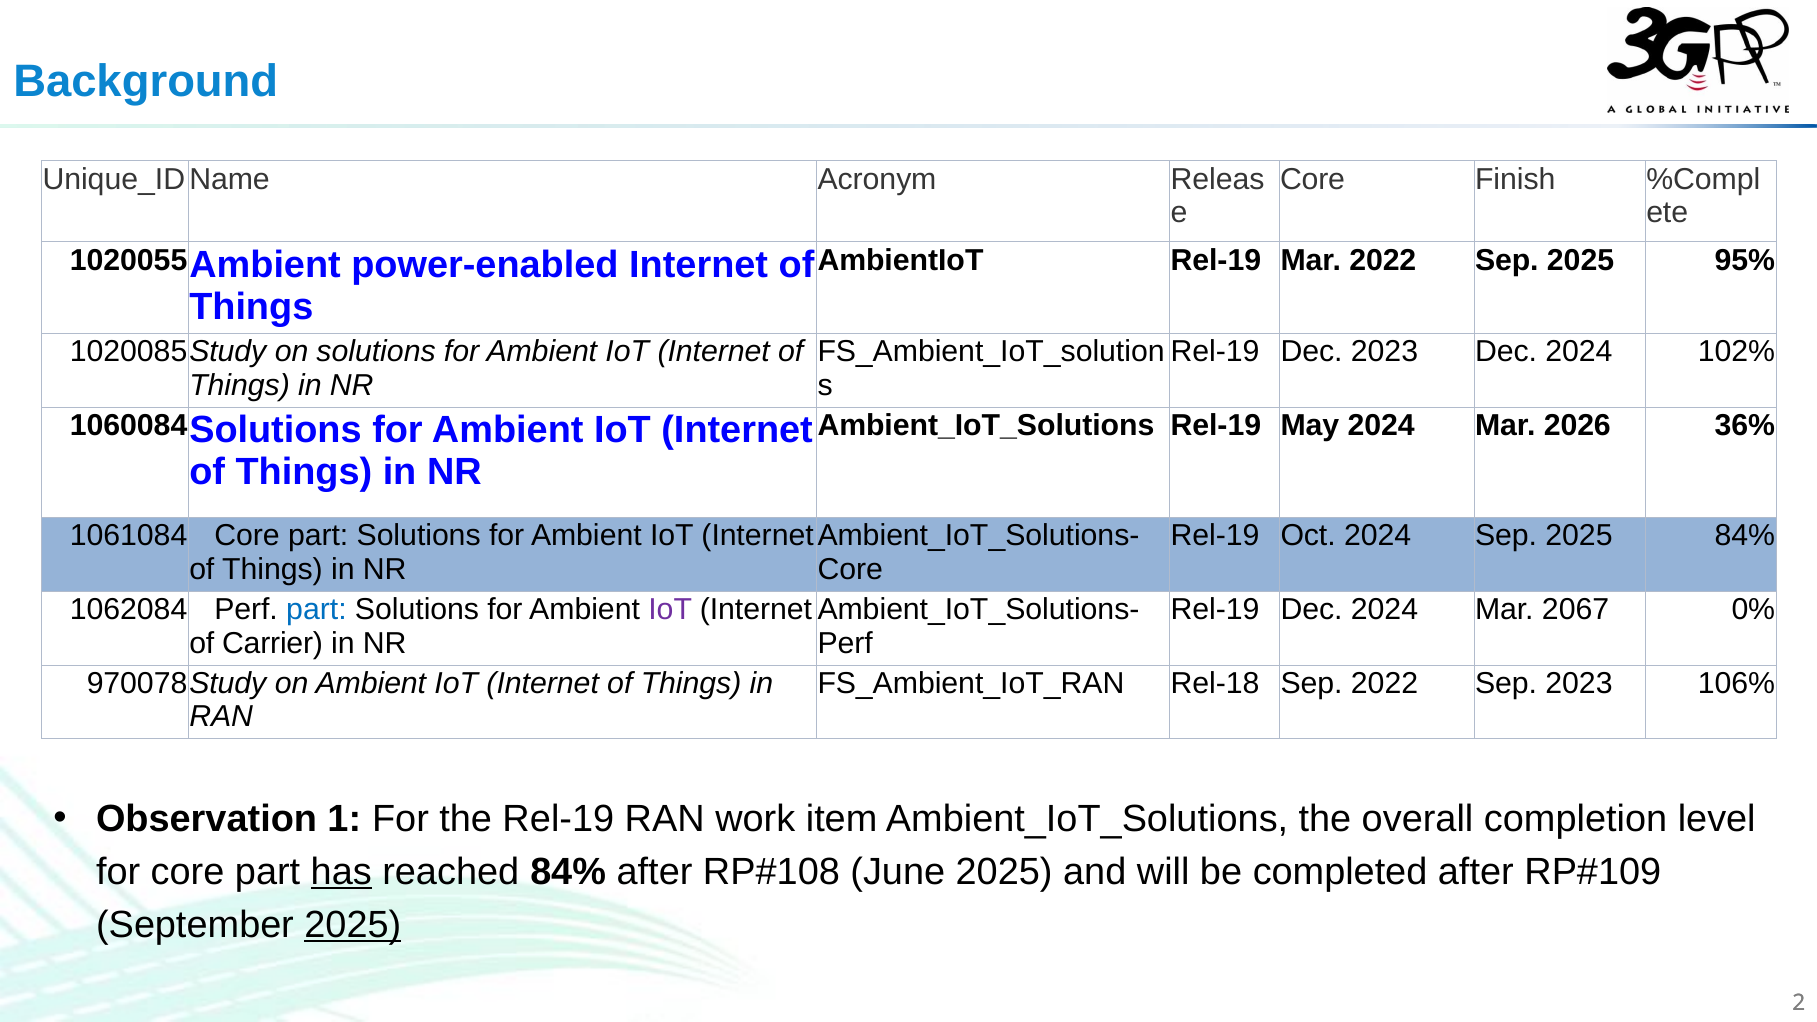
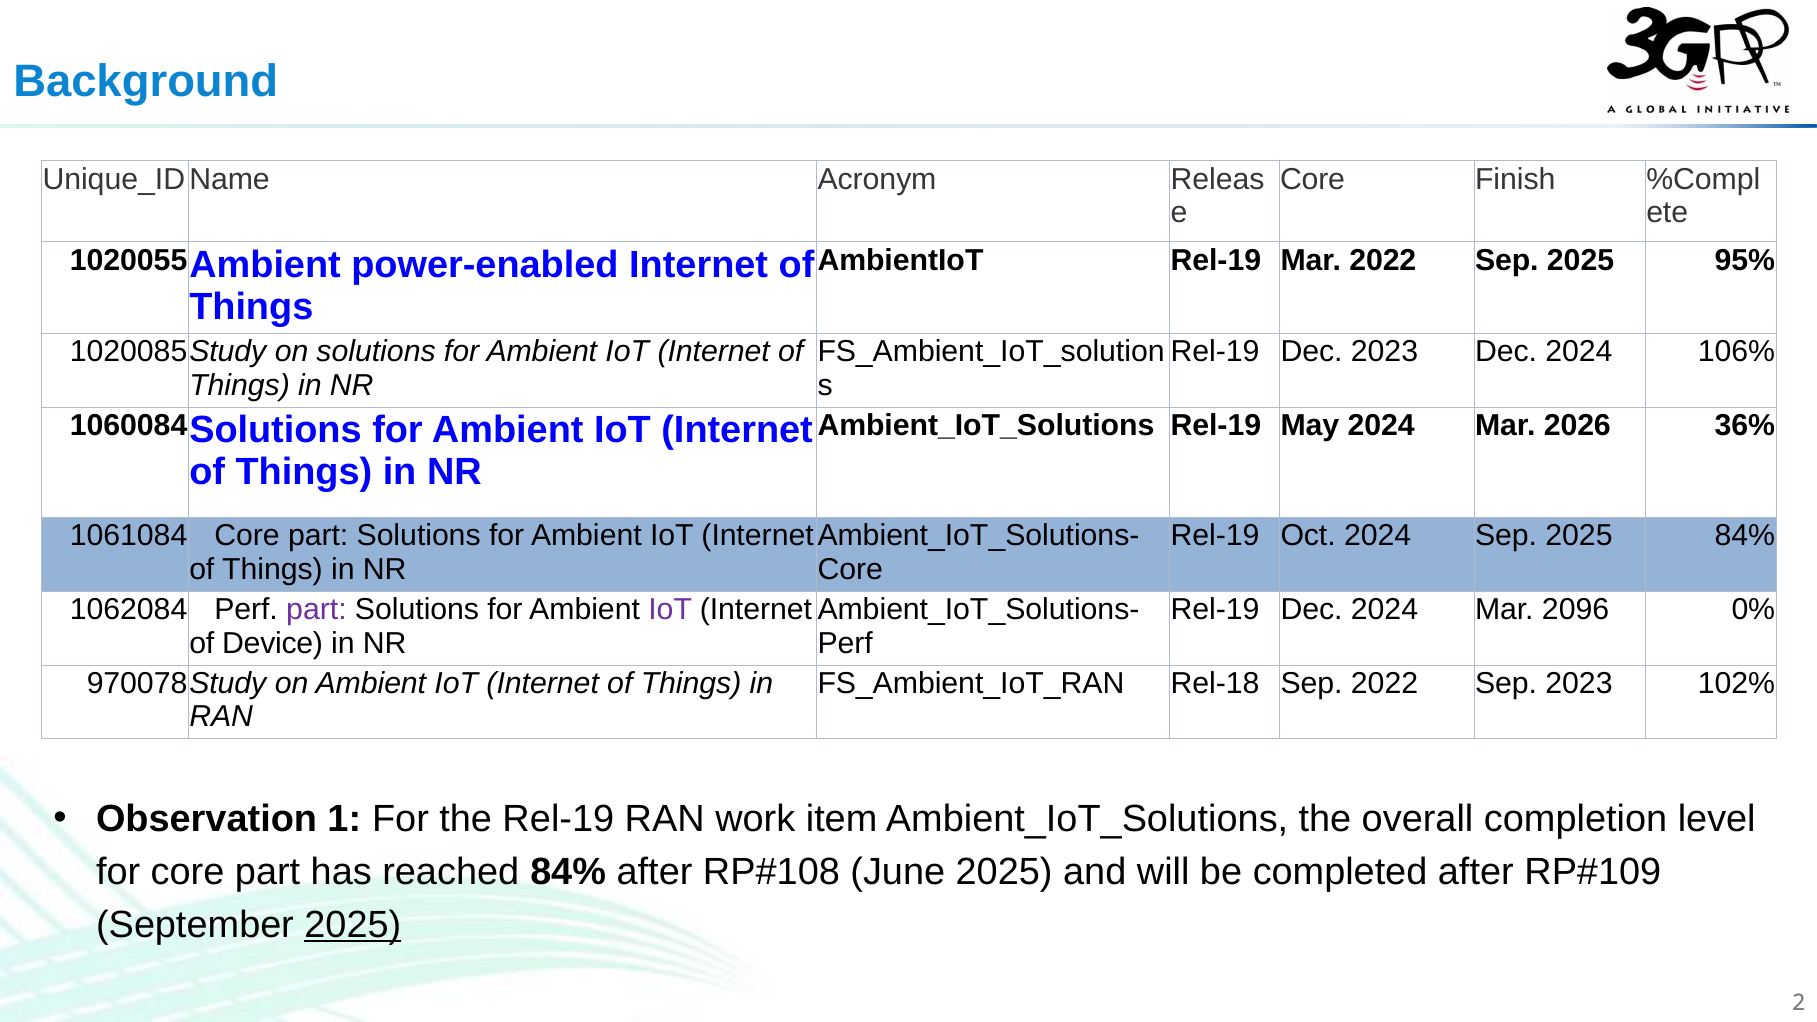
102%: 102% -> 106% (1737, 352)
part colour: blue -> purple (316, 610)
2067: 2067 -> 2096 (1576, 610)
Carrier: Carrier -> Device (273, 643)
106%: 106% -> 102% (1737, 683)
has underline: present -> none (341, 872)
